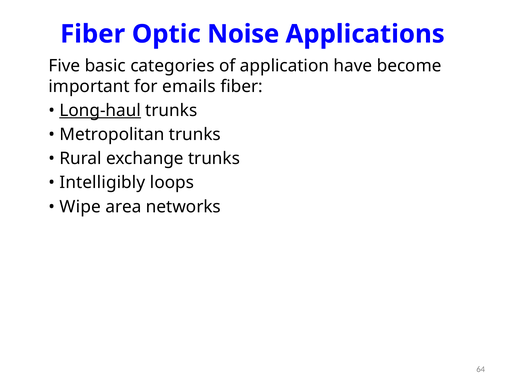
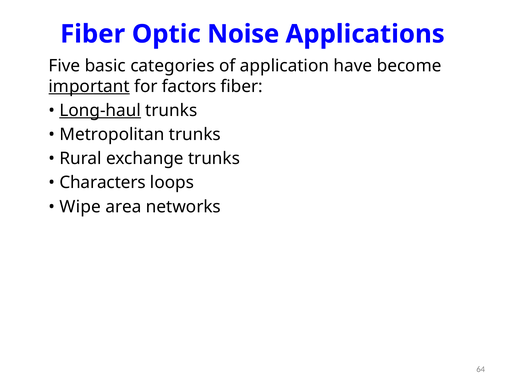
important underline: none -> present (89, 86)
emails: emails -> factors (189, 86)
Intelligibly: Intelligibly -> Characters (103, 183)
